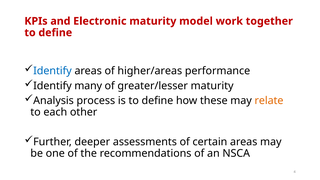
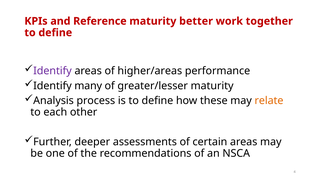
Electronic: Electronic -> Reference (100, 21)
model: model -> better (196, 21)
Identify colour: blue -> purple (52, 71)
